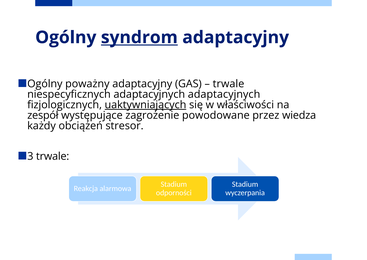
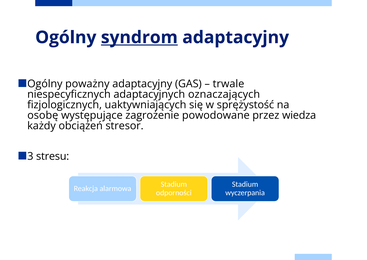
adaptacyjnych adaptacyjnych: adaptacyjnych -> oznaczających (224, 94)
uaktywniających underline: present -> none (145, 105)
właściwości: właściwości -> sprężystość (245, 105)
zespół: zespół -> osobę (43, 115)
3 trwale: trwale -> stresu (53, 156)
